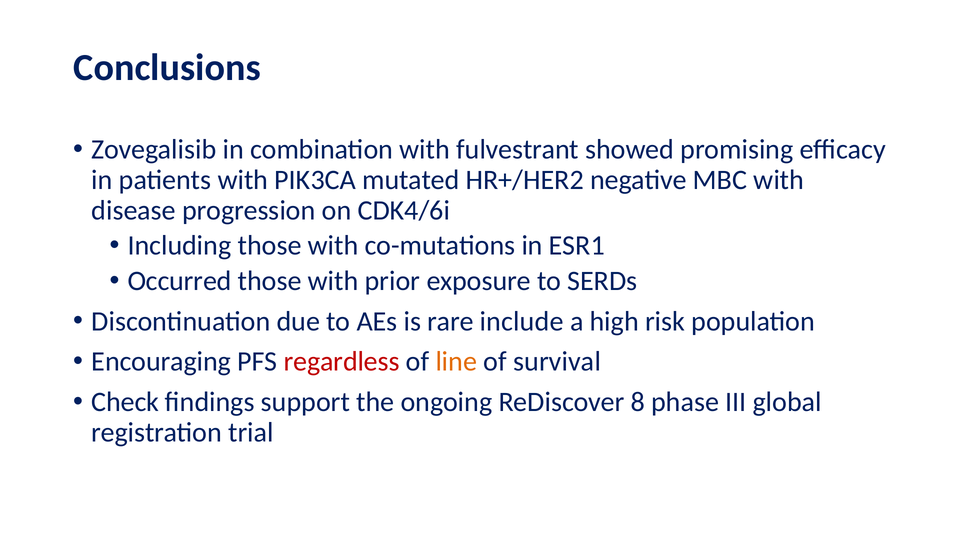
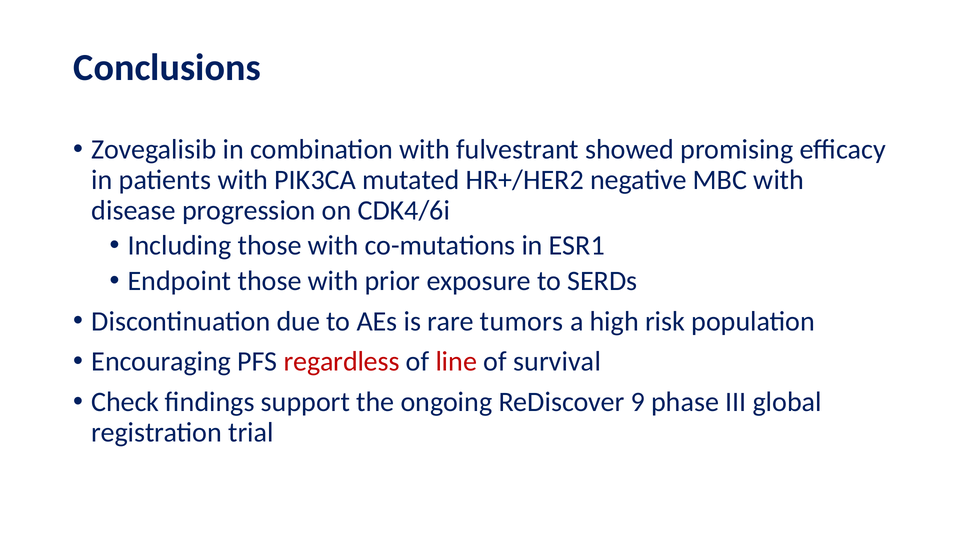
Occurred: Occurred -> Endpoint (179, 281)
include: include -> tumors (522, 321)
line colour: orange -> red (456, 361)
8: 8 -> 9 (638, 402)
